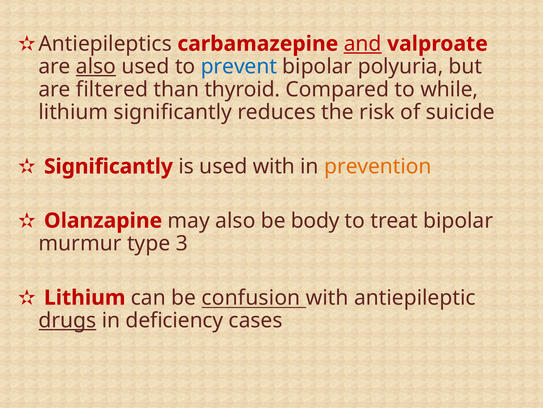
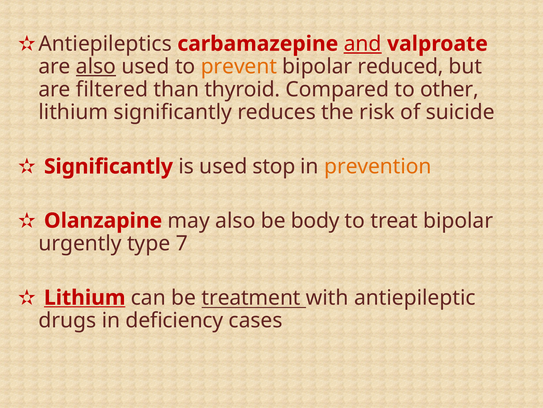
prevent colour: blue -> orange (239, 67)
polyuria: polyuria -> reduced (401, 67)
while: while -> other (449, 89)
used with: with -> stop (274, 166)
murmur: murmur -> urgently (80, 243)
3: 3 -> 7 (182, 243)
Lithium underline: none -> present (85, 297)
confusion: confusion -> treatment (251, 297)
drugs underline: present -> none (67, 320)
